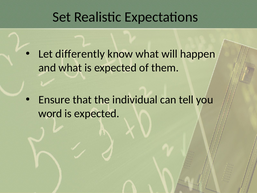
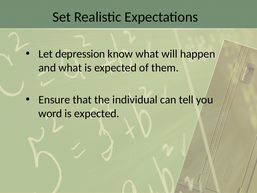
differently: differently -> depression (80, 54)
